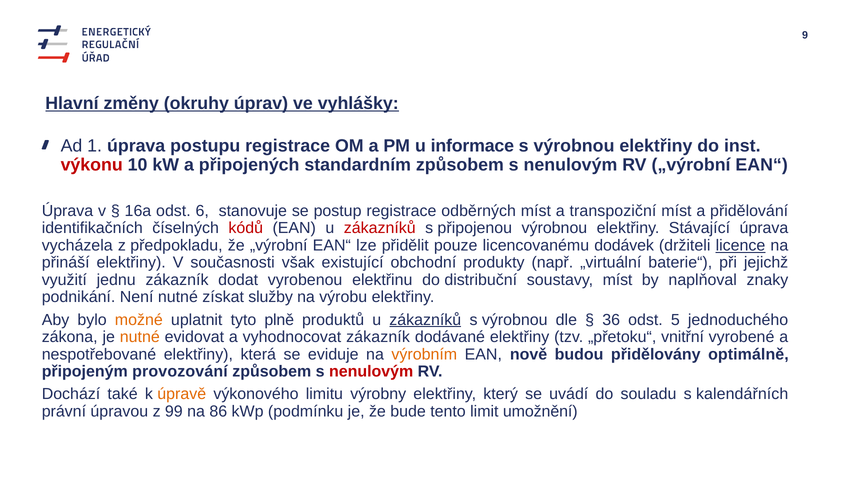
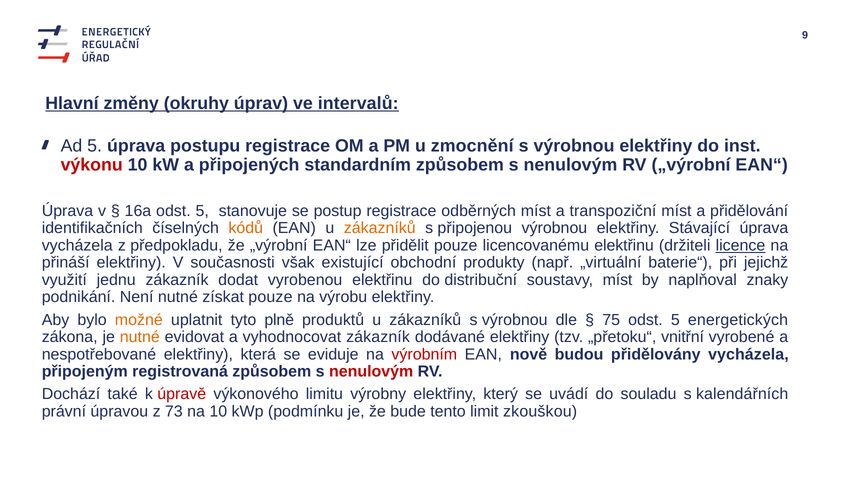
vyhlášky: vyhlášky -> intervalů (358, 103)
Ad 1: 1 -> 5 (95, 146)
informace: informace -> zmocnění (472, 146)
16a odst 6: 6 -> 5 (202, 211)
kódů colour: red -> orange (246, 228)
zákazníků colour: red -> orange (380, 228)
licencovanému dodávek: dodávek -> elektřinu (624, 246)
získat služby: služby -> pouze (270, 297)
zákazníků underline: present -> none (425, 320)
36: 36 -> 75 (611, 320)
jednoduchého: jednoduchého -> energetických (738, 320)
výrobním colour: orange -> red (424, 354)
přidělovány optimálně: optimálně -> vycházela (748, 354)
provozování: provozování -> registrovaná (180, 372)
úpravě colour: orange -> red (182, 394)
99: 99 -> 73 (174, 412)
na 86: 86 -> 10 (218, 412)
umožnění: umožnění -> zkouškou (540, 412)
